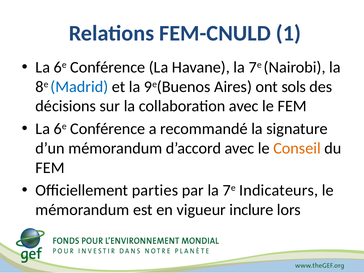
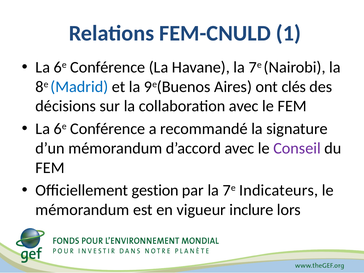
sols: sols -> clés (294, 87)
Conseil colour: orange -> purple (297, 148)
parties: parties -> gestion (155, 190)
